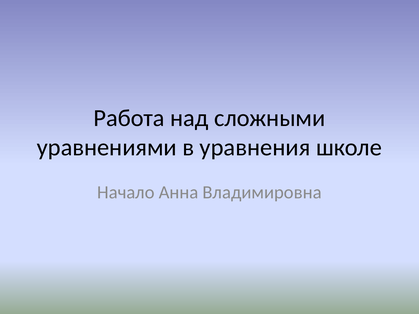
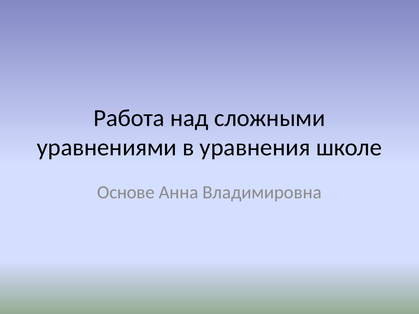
Начало: Начало -> Основе (126, 193)
